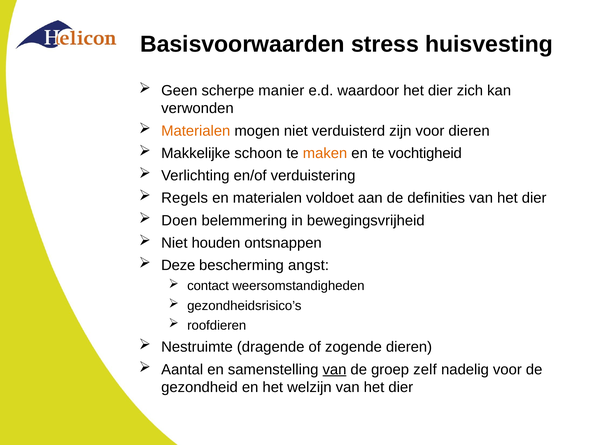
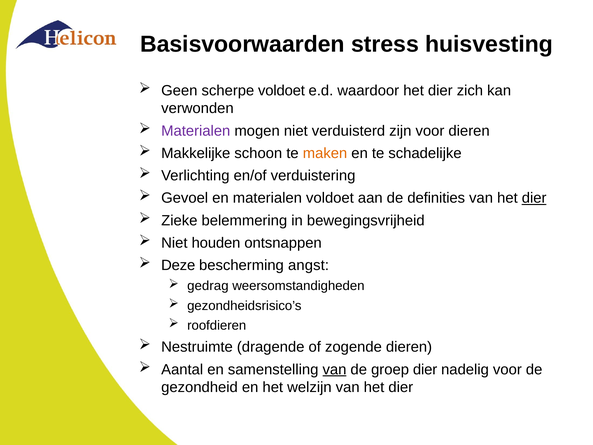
scherpe manier: manier -> voldoet (281, 91)
Materialen colour: orange -> purple (196, 131)
vochtigheid: vochtigheid -> schadelijke (425, 153)
Regels: Regels -> Gevoel (185, 198)
dier underline: none -> present (534, 198)
Doen: Doen -> Zieke (179, 220)
contact: contact -> gedrag (208, 286)
groep zelf: zelf -> dier (425, 369)
